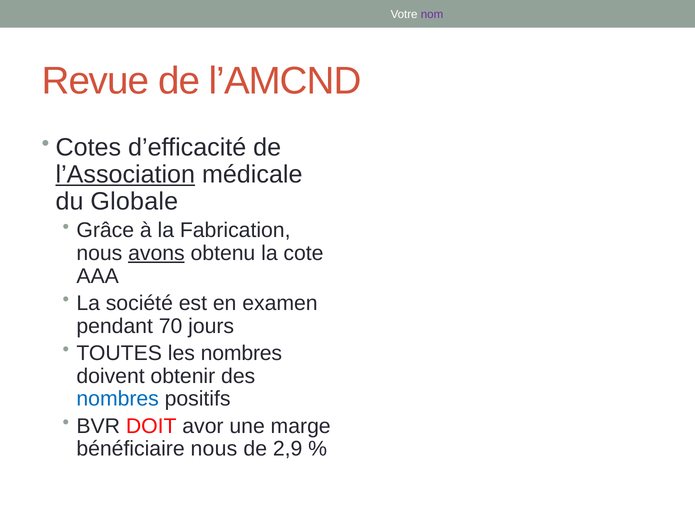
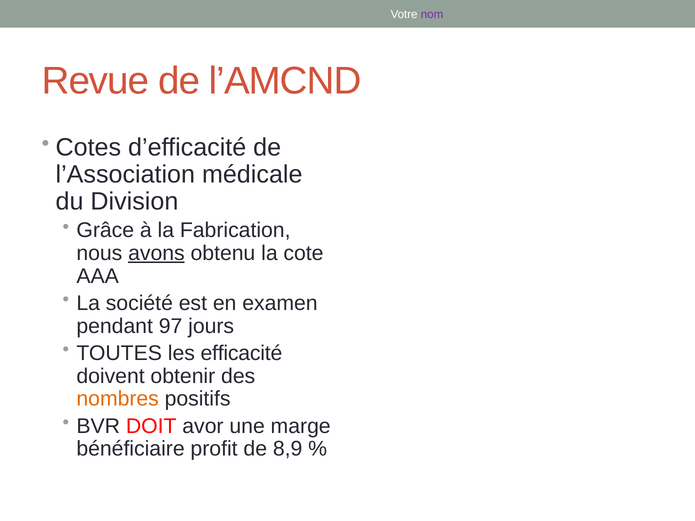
l’Association underline: present -> none (125, 175)
Globale: Globale -> Division (134, 202)
70: 70 -> 97 (171, 326)
les nombres: nombres -> efficacité (241, 353)
nombres colour: blue -> orange (118, 399)
bénéficiaire nous: nous -> profit (214, 449)
2,9: 2,9 -> 8,9 (288, 449)
